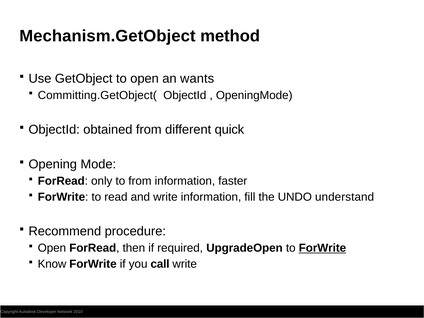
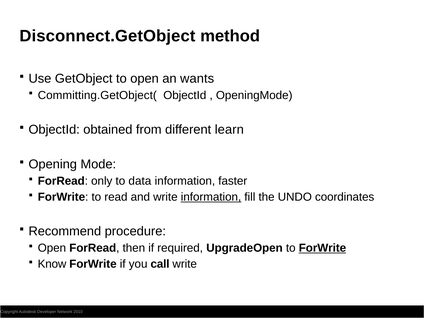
Mechanism.GetObject: Mechanism.GetObject -> Disconnect.GetObject (107, 36)
quick: quick -> learn (229, 129)
to from: from -> data (140, 181)
information underline: none -> present (211, 197)
understand: understand -> coordinates (345, 197)
